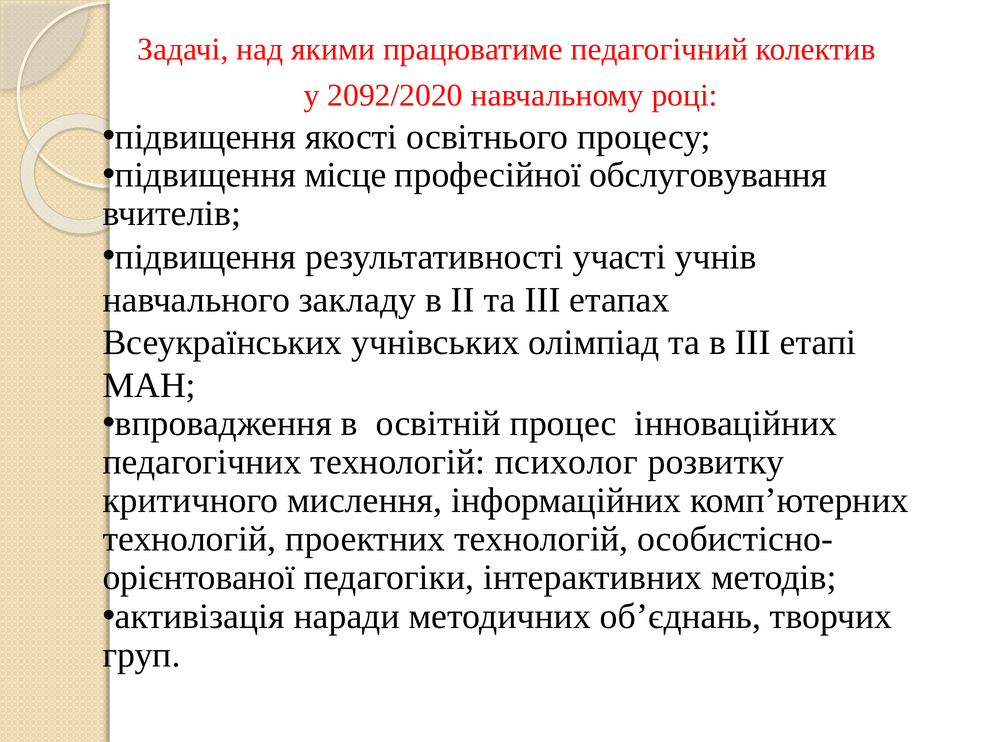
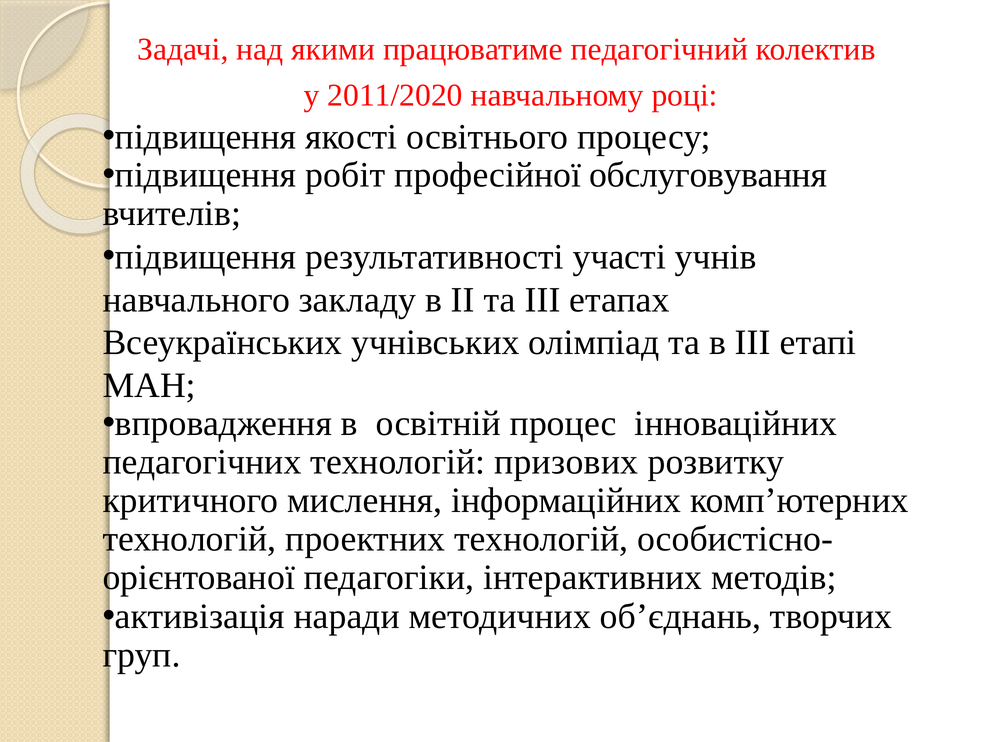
2092/2020: 2092/2020 -> 2011/2020 (395, 95)
місце: місце -> робіт (345, 175)
психолог: психолог -> призових (566, 462)
